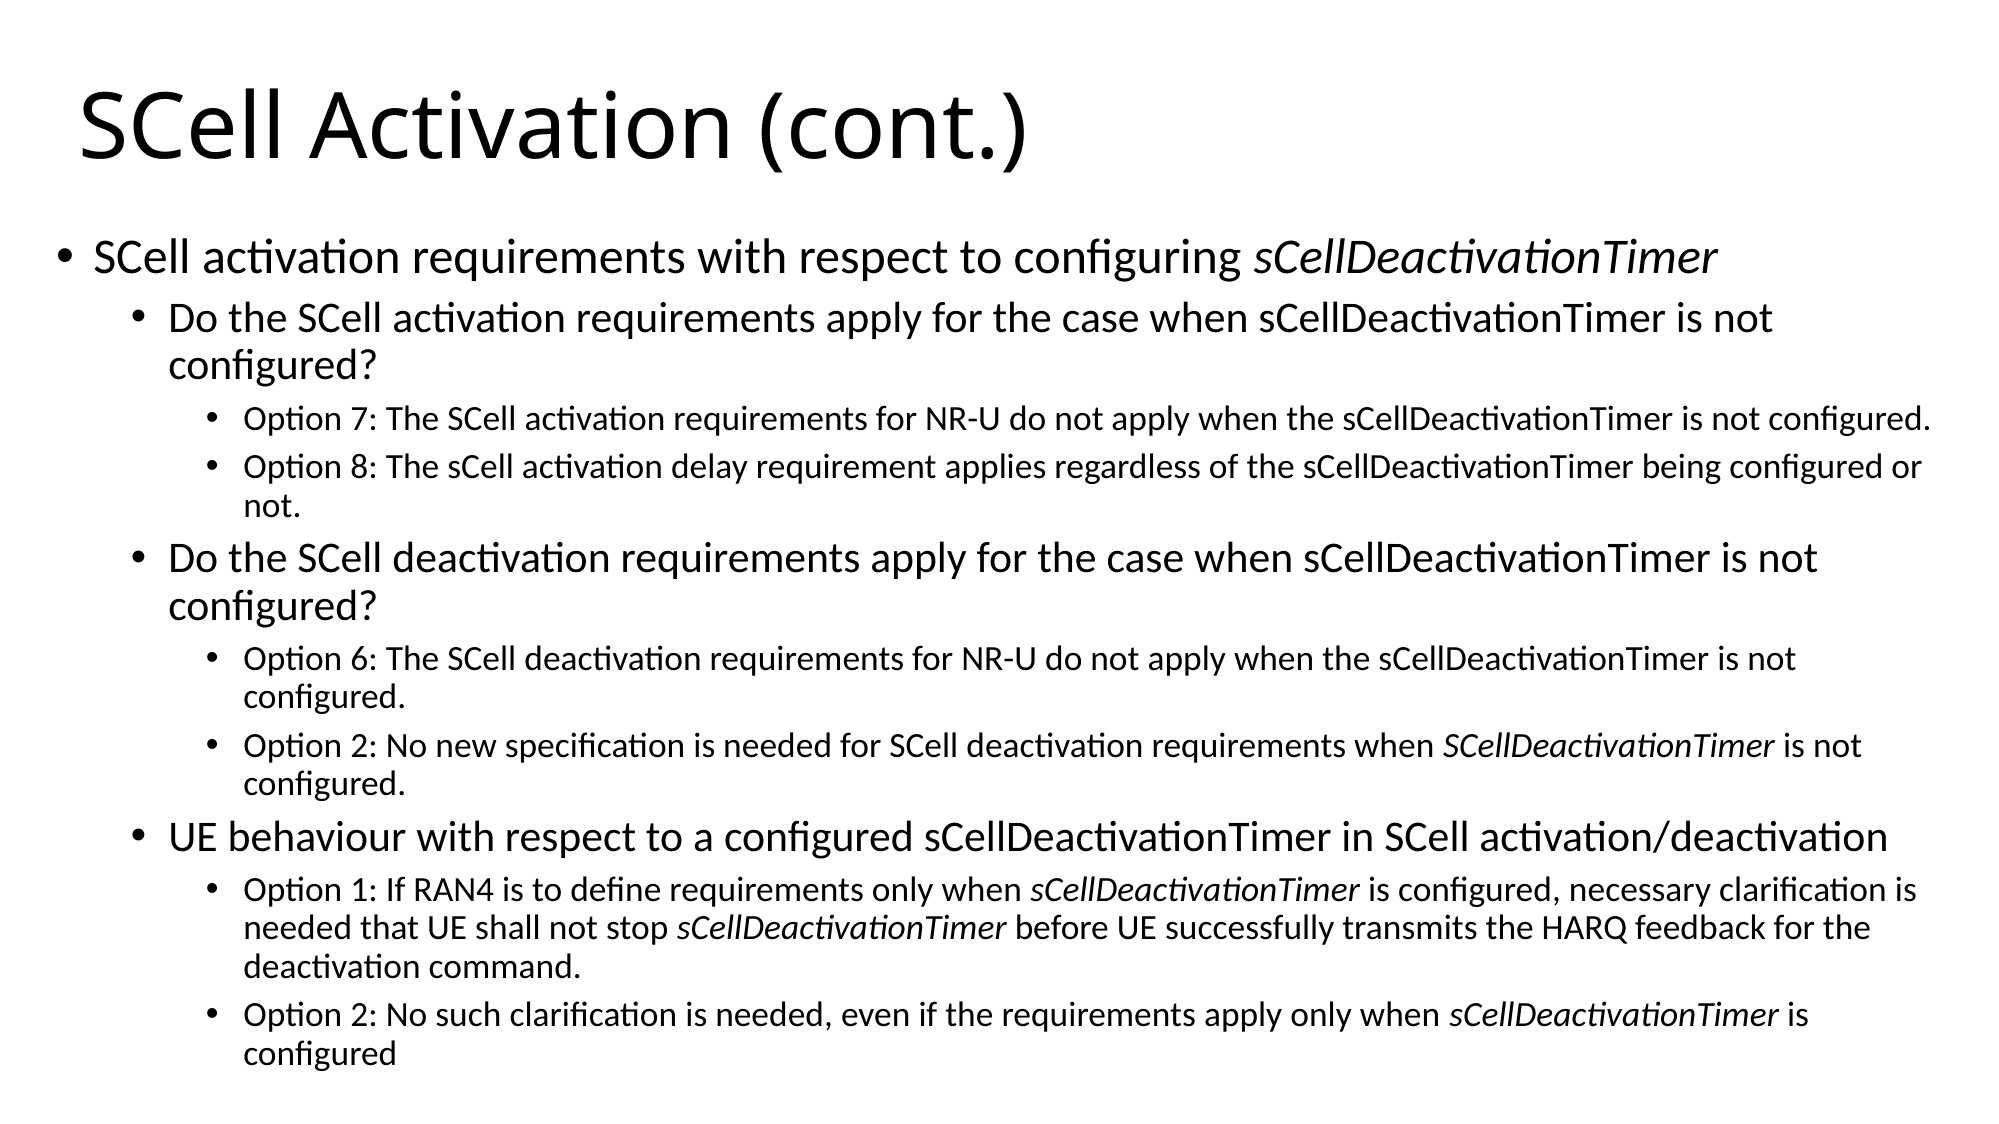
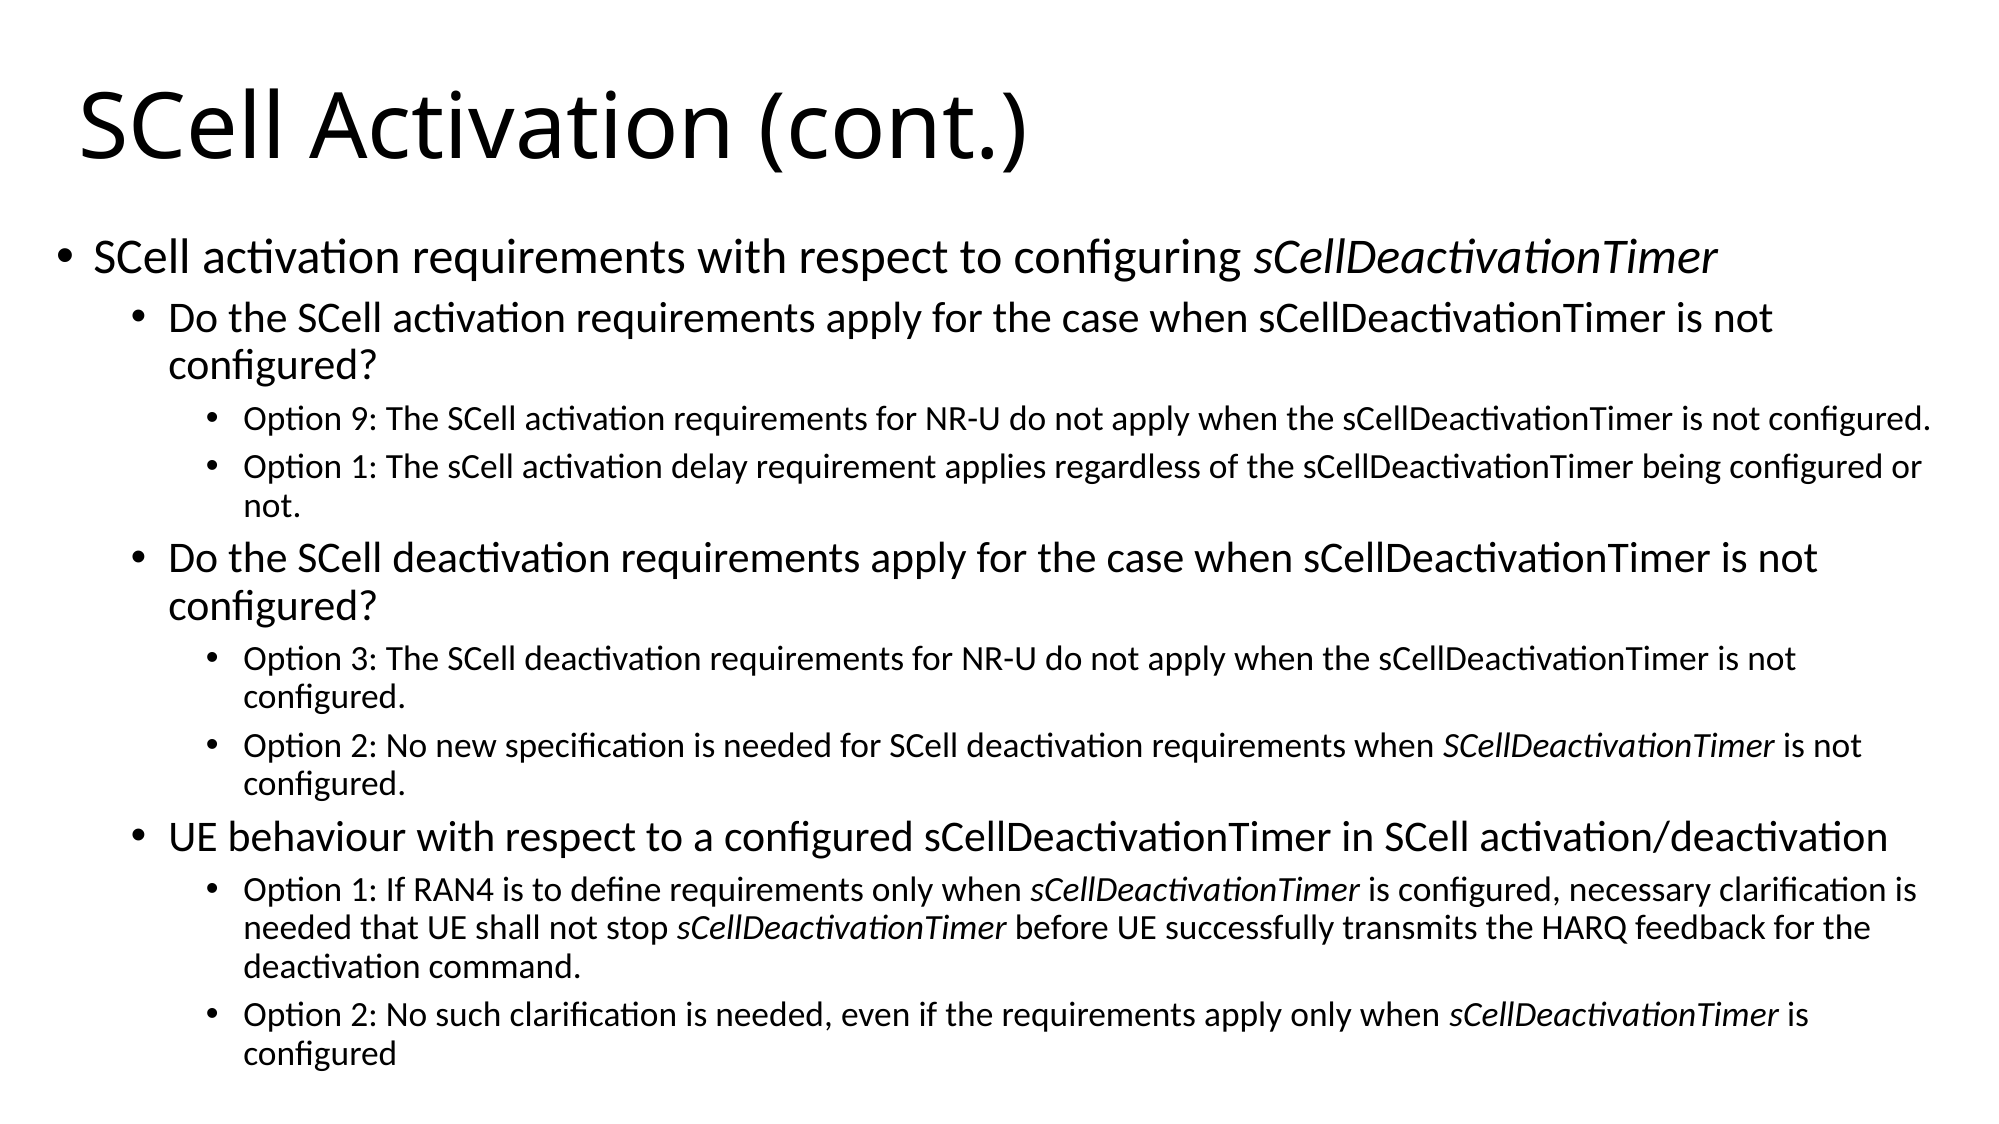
7: 7 -> 9 (364, 419)
8: 8 -> 1 (364, 467)
6: 6 -> 3 (364, 659)
